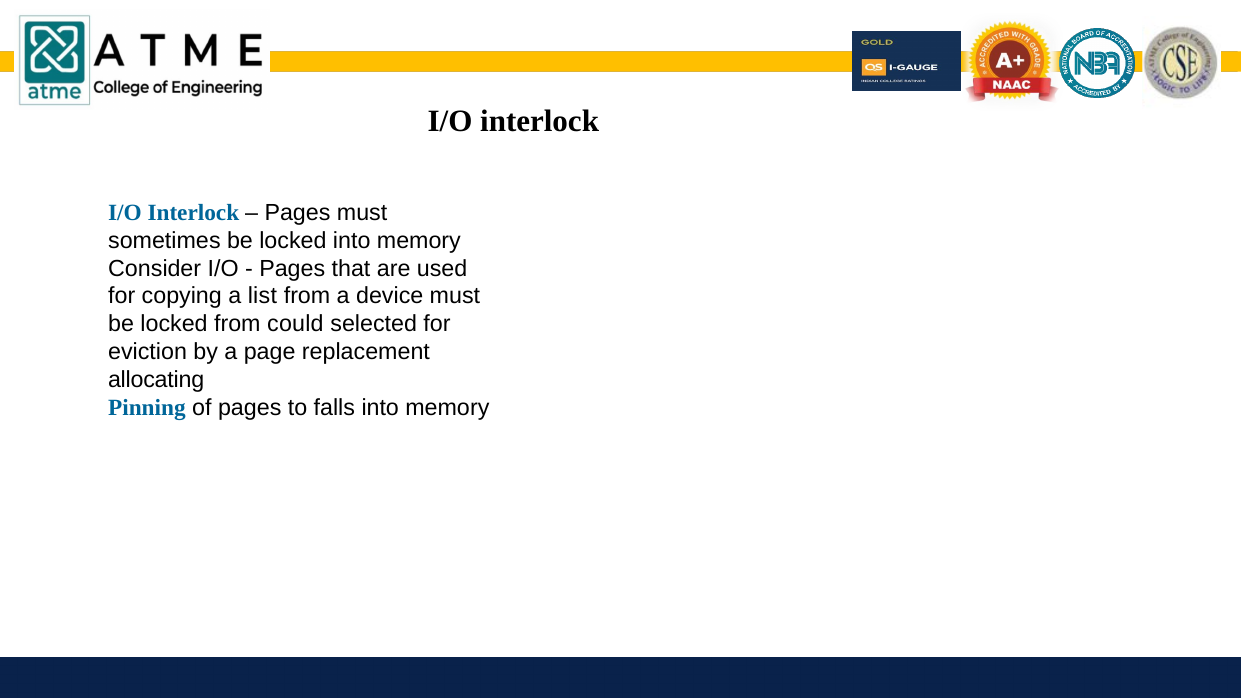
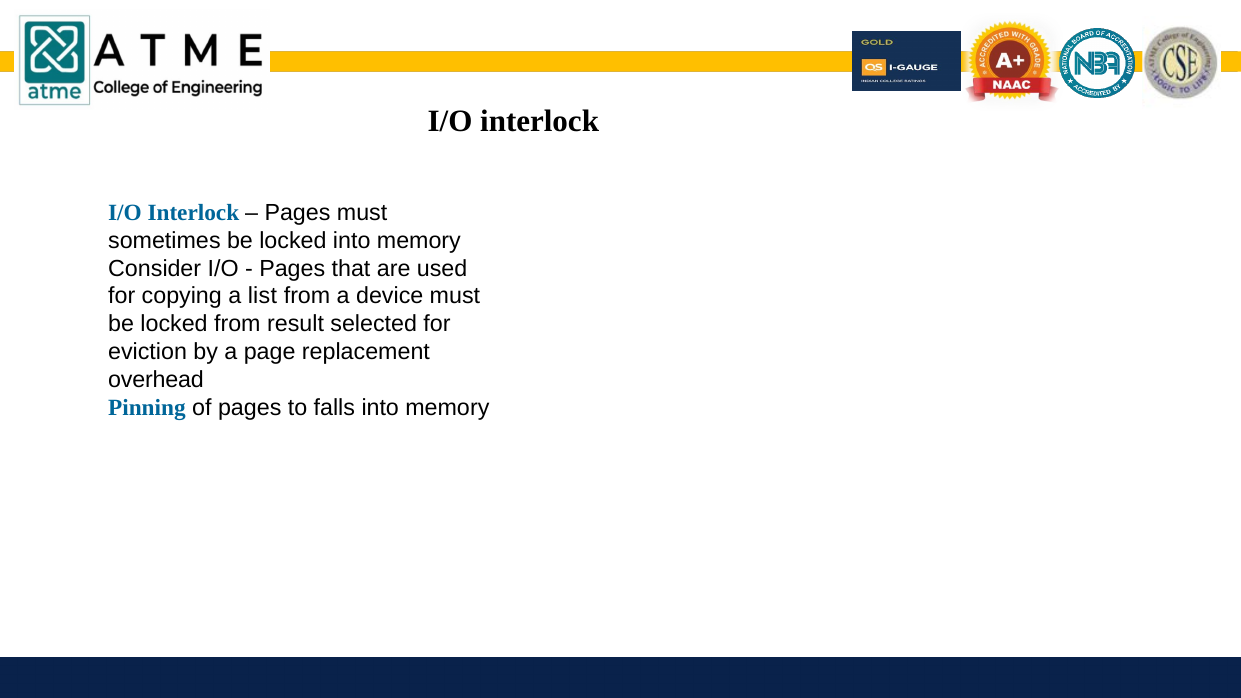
could: could -> result (296, 324)
allocating: allocating -> overhead (156, 380)
